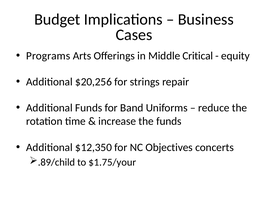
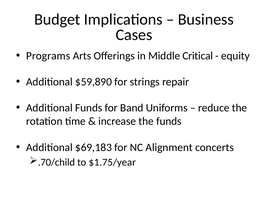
$20,256: $20,256 -> $59,890 (94, 82)
$12,350: $12,350 -> $69,183 (94, 147)
Objectives: Objectives -> Alignment (169, 147)
.89/child: .89/child -> .70/child (56, 162)
$1.75/your: $1.75/your -> $1.75/year (112, 162)
